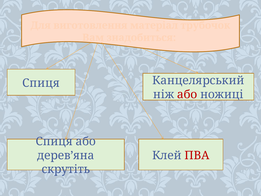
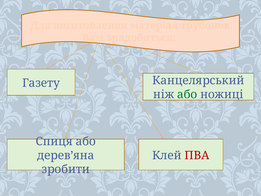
Спиця: Спиця -> Газету (41, 83)
або colour: red -> green (187, 94)
скрутіть: скрутіть -> зробити (66, 169)
